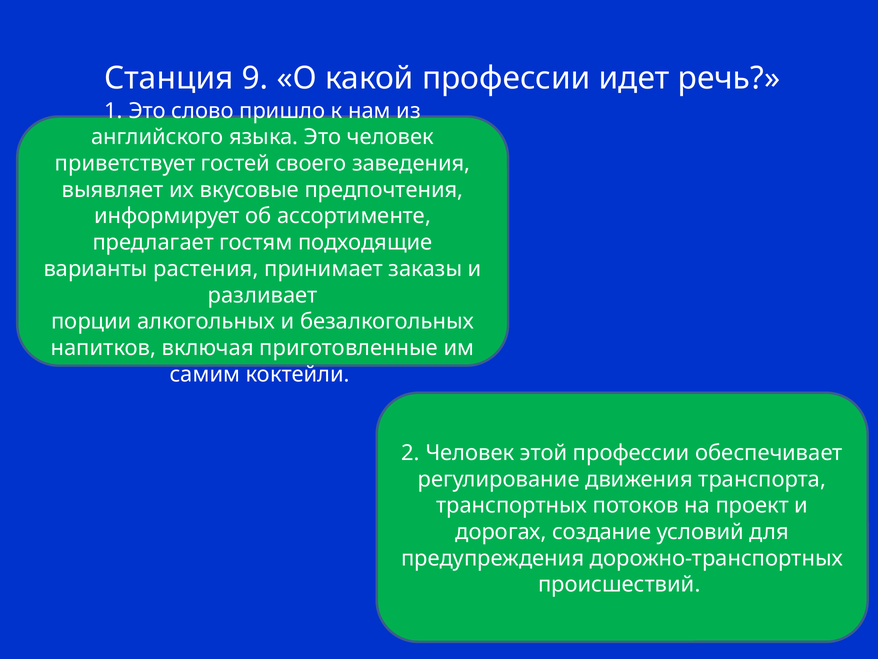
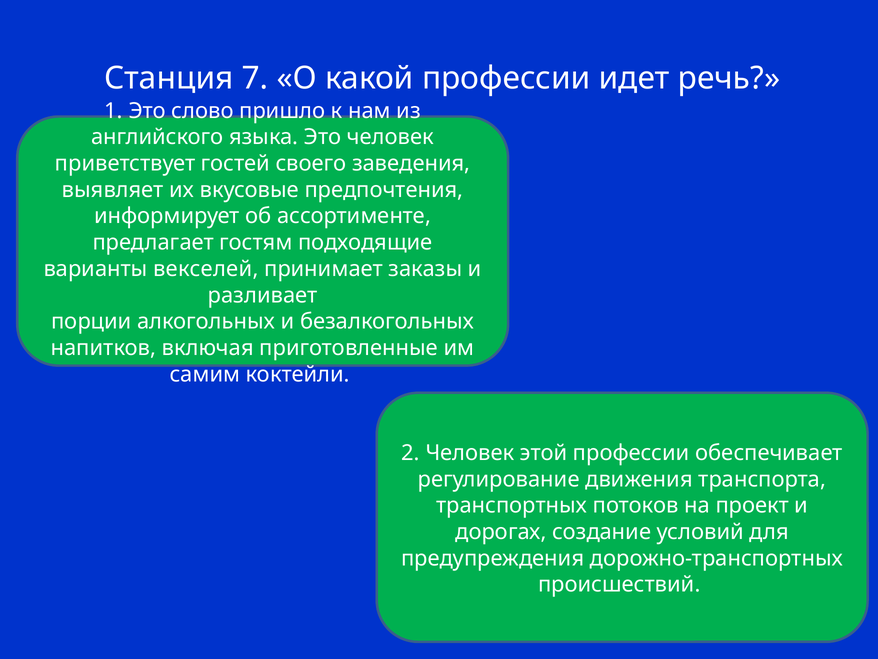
9: 9 -> 7 (255, 78)
растения: растения -> векселей (206, 269)
